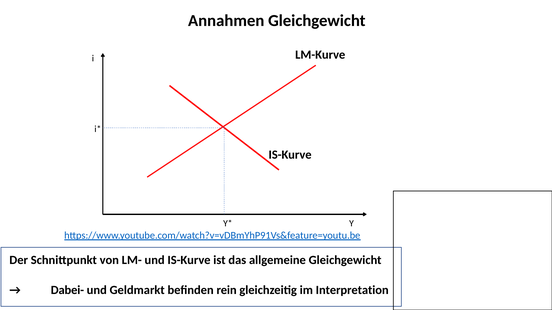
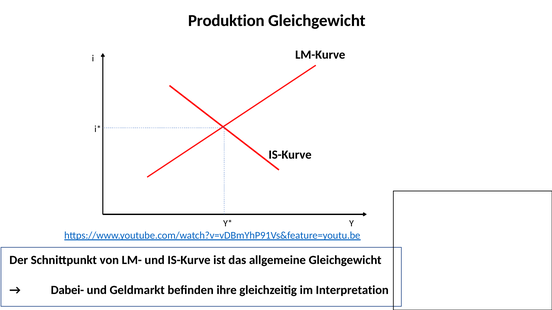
Annahmen: Annahmen -> Produktion (226, 21)
rein: rein -> ihre (227, 290)
